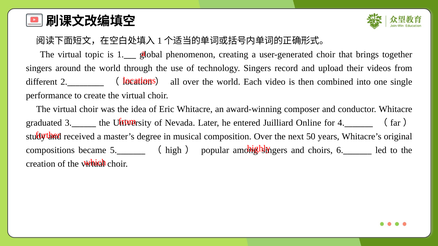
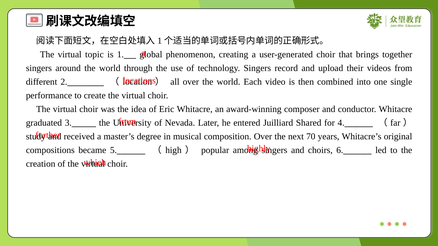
Online: Online -> Shared (309, 123)
50: 50 -> 70 (311, 137)
